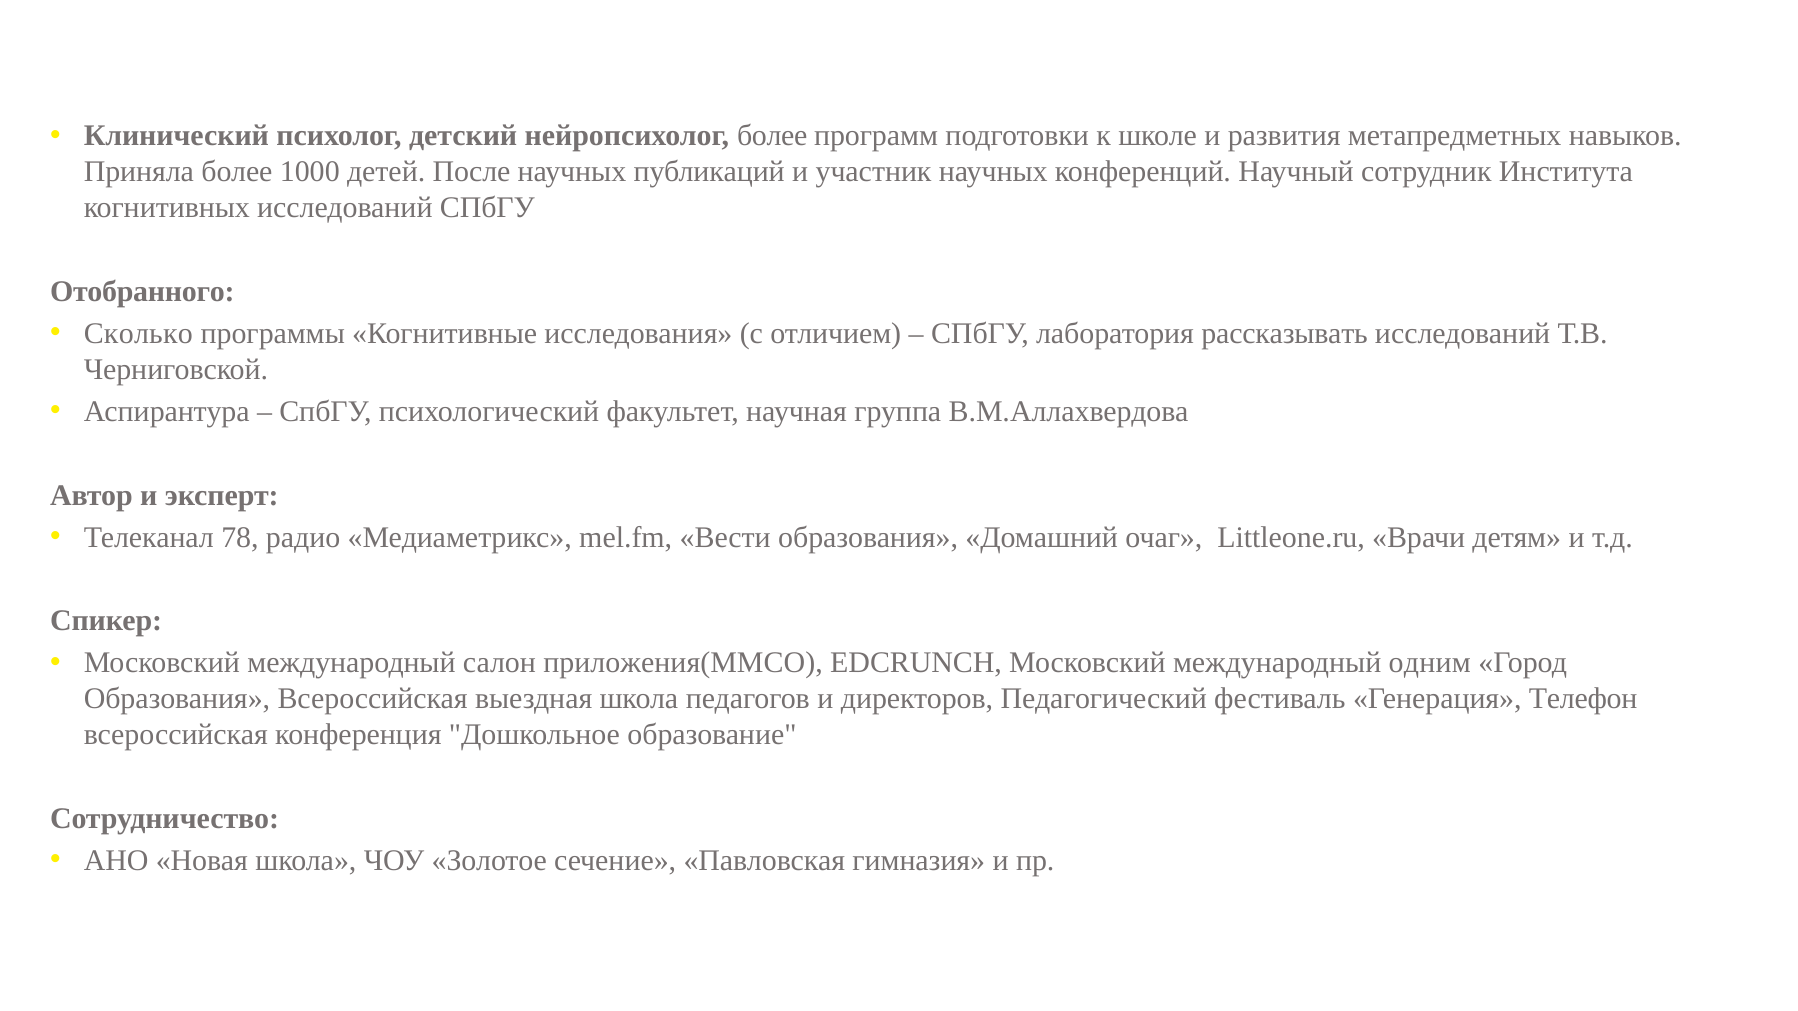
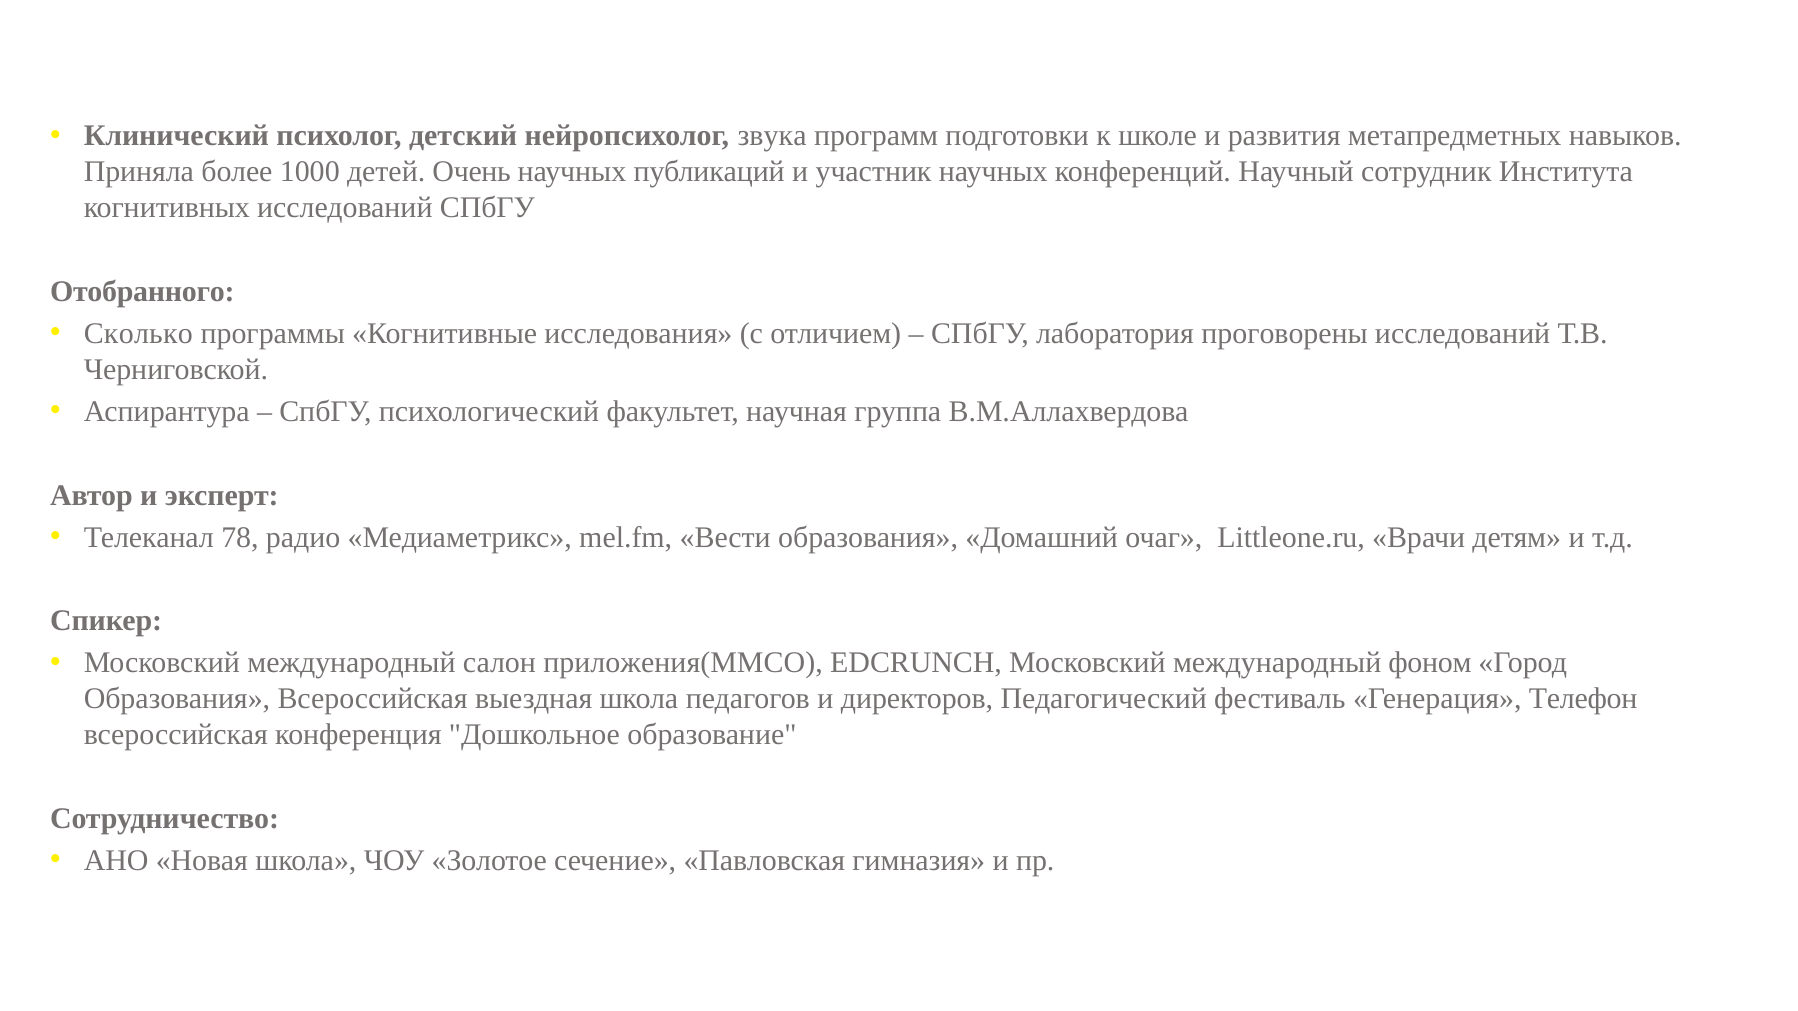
нейропсихолог более: более -> звука (772, 136)
После: После -> Очень (472, 172)
рассказывать: рассказывать -> проговорены (1285, 334)
одним: одним -> фоном (1430, 663)
